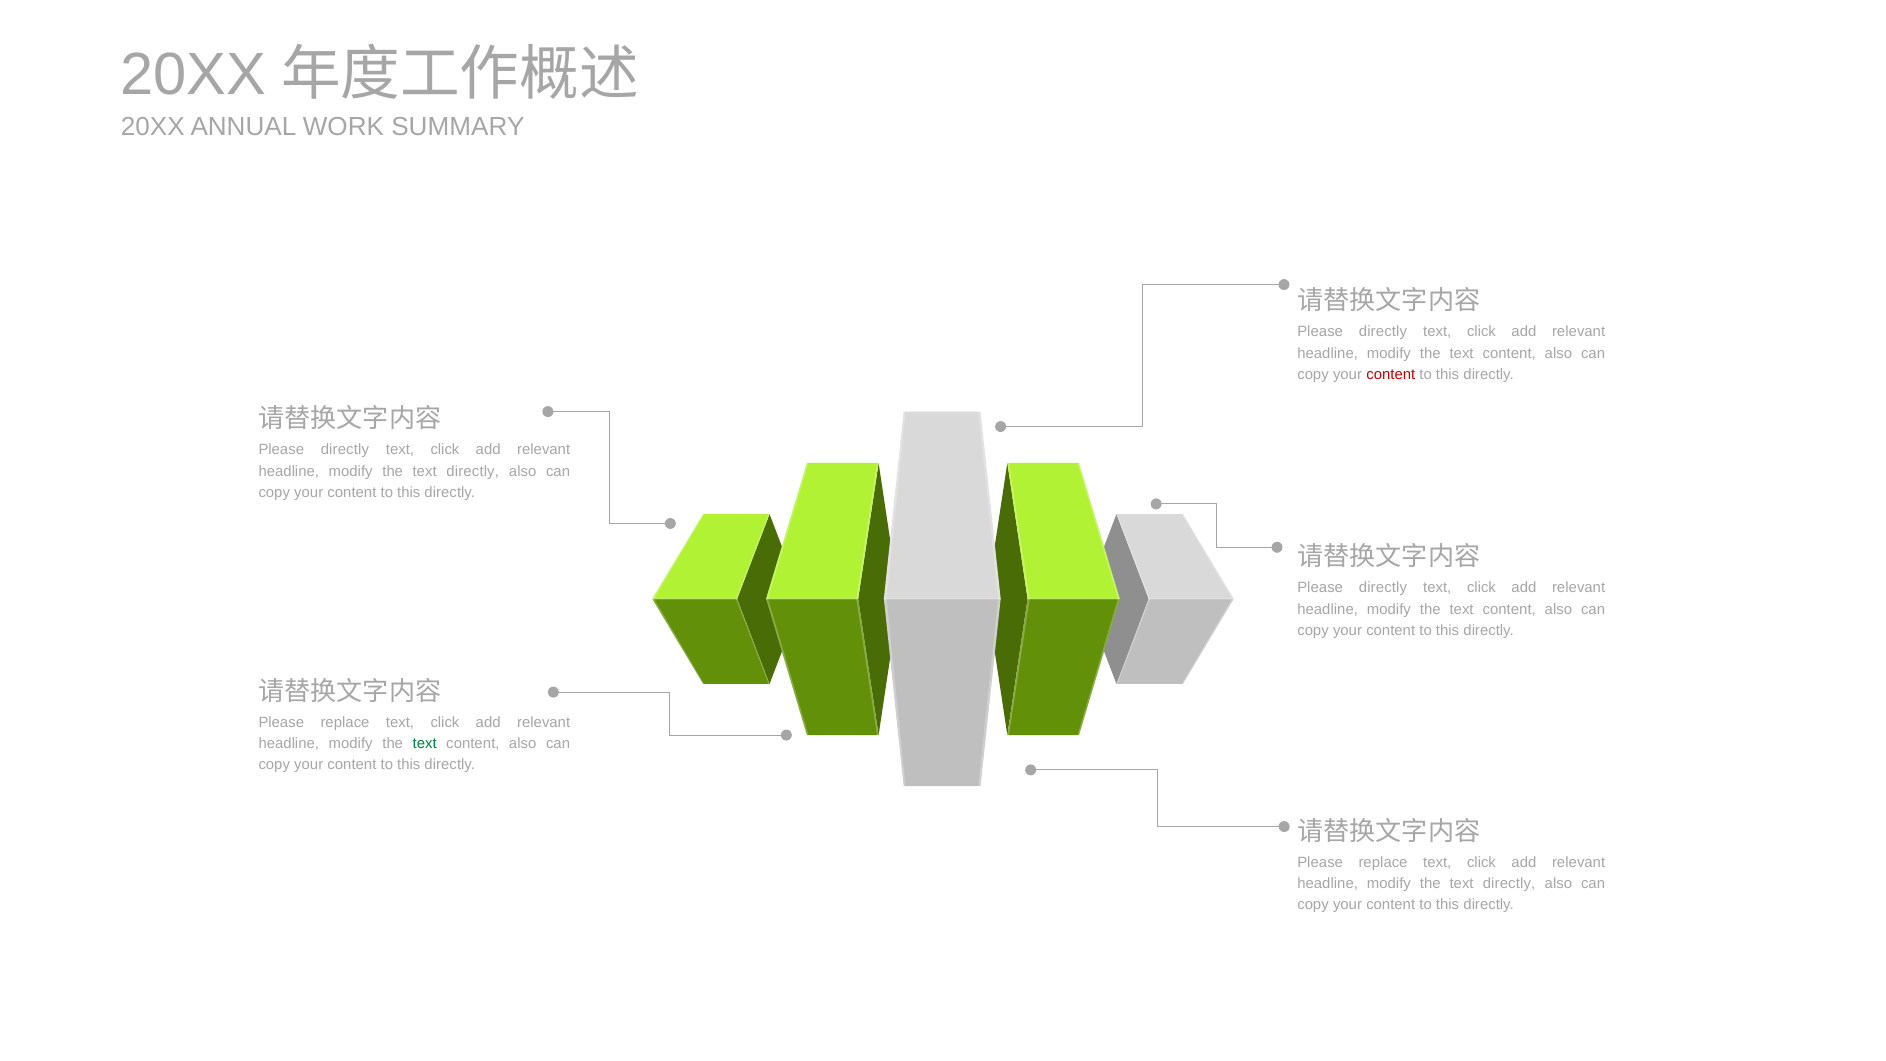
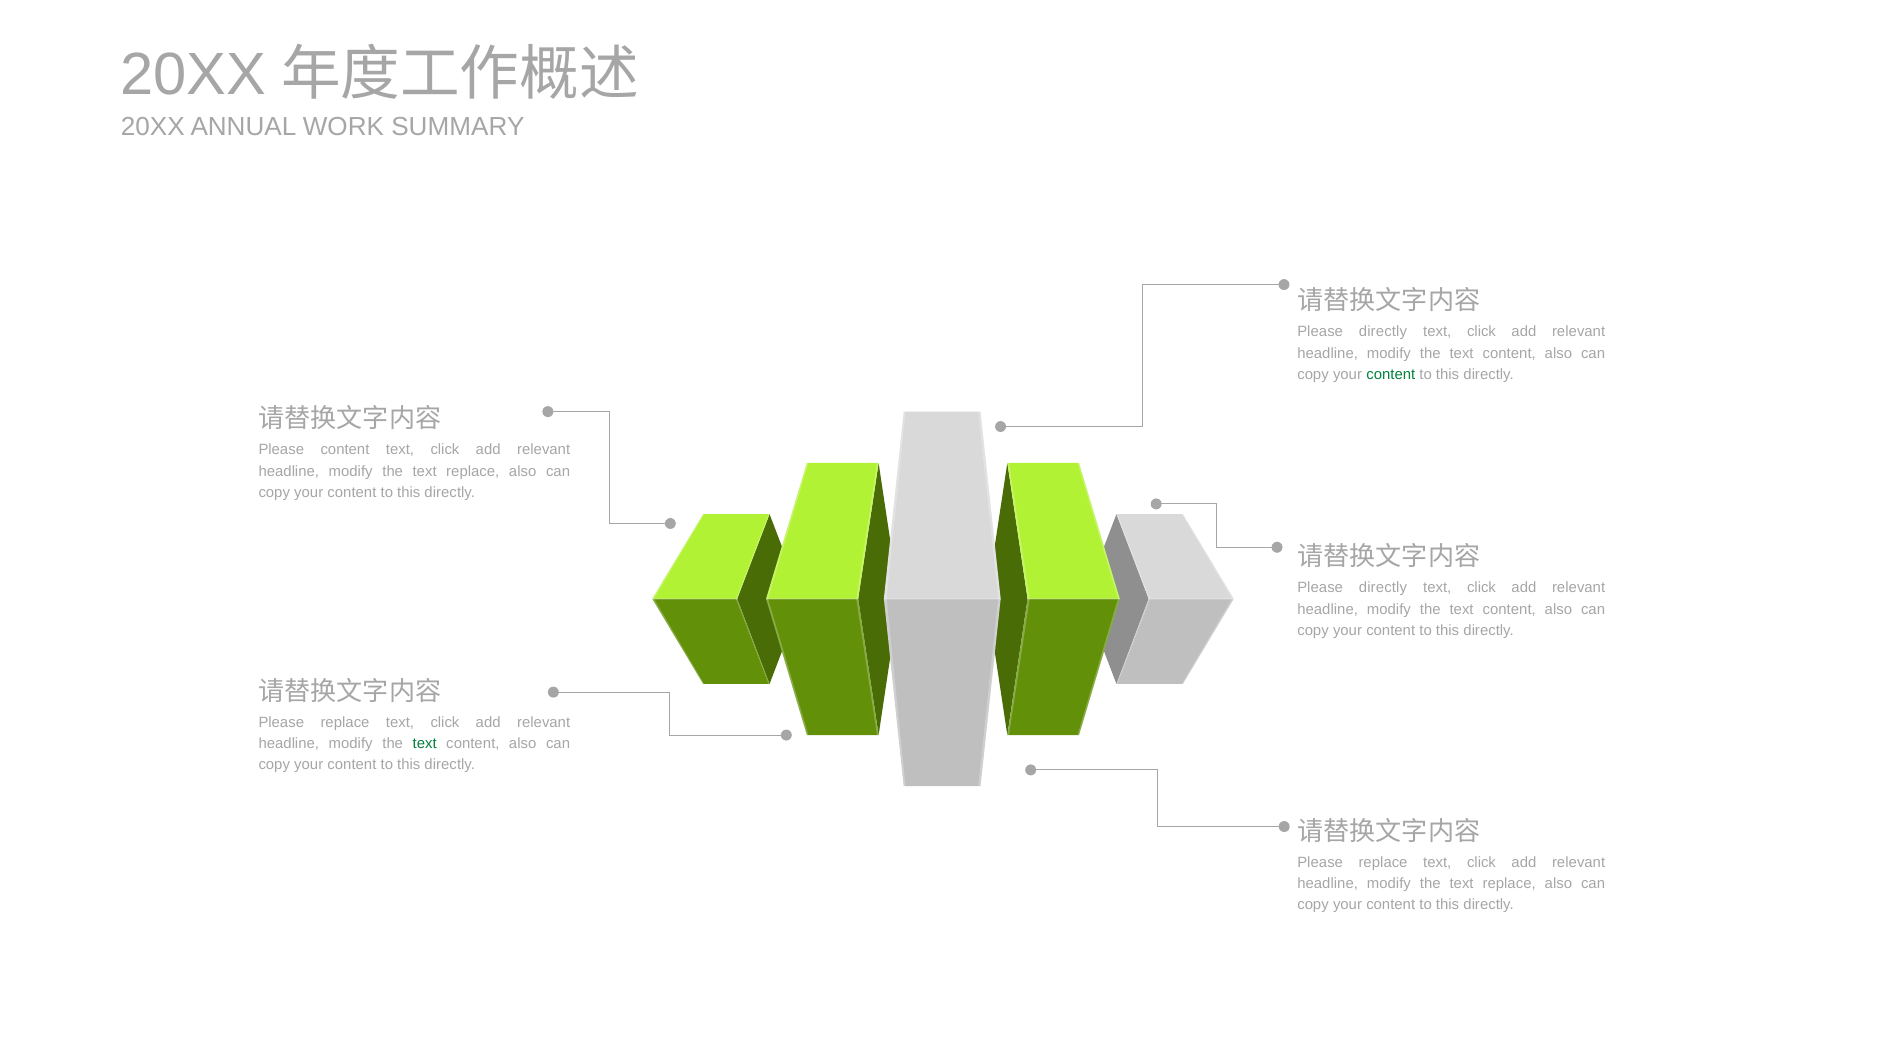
content colour: red -> green (1391, 375)
directly: directly -> content (345, 450)
directly: directly -> replace (473, 471)
directly: directly -> replace (1509, 883)
